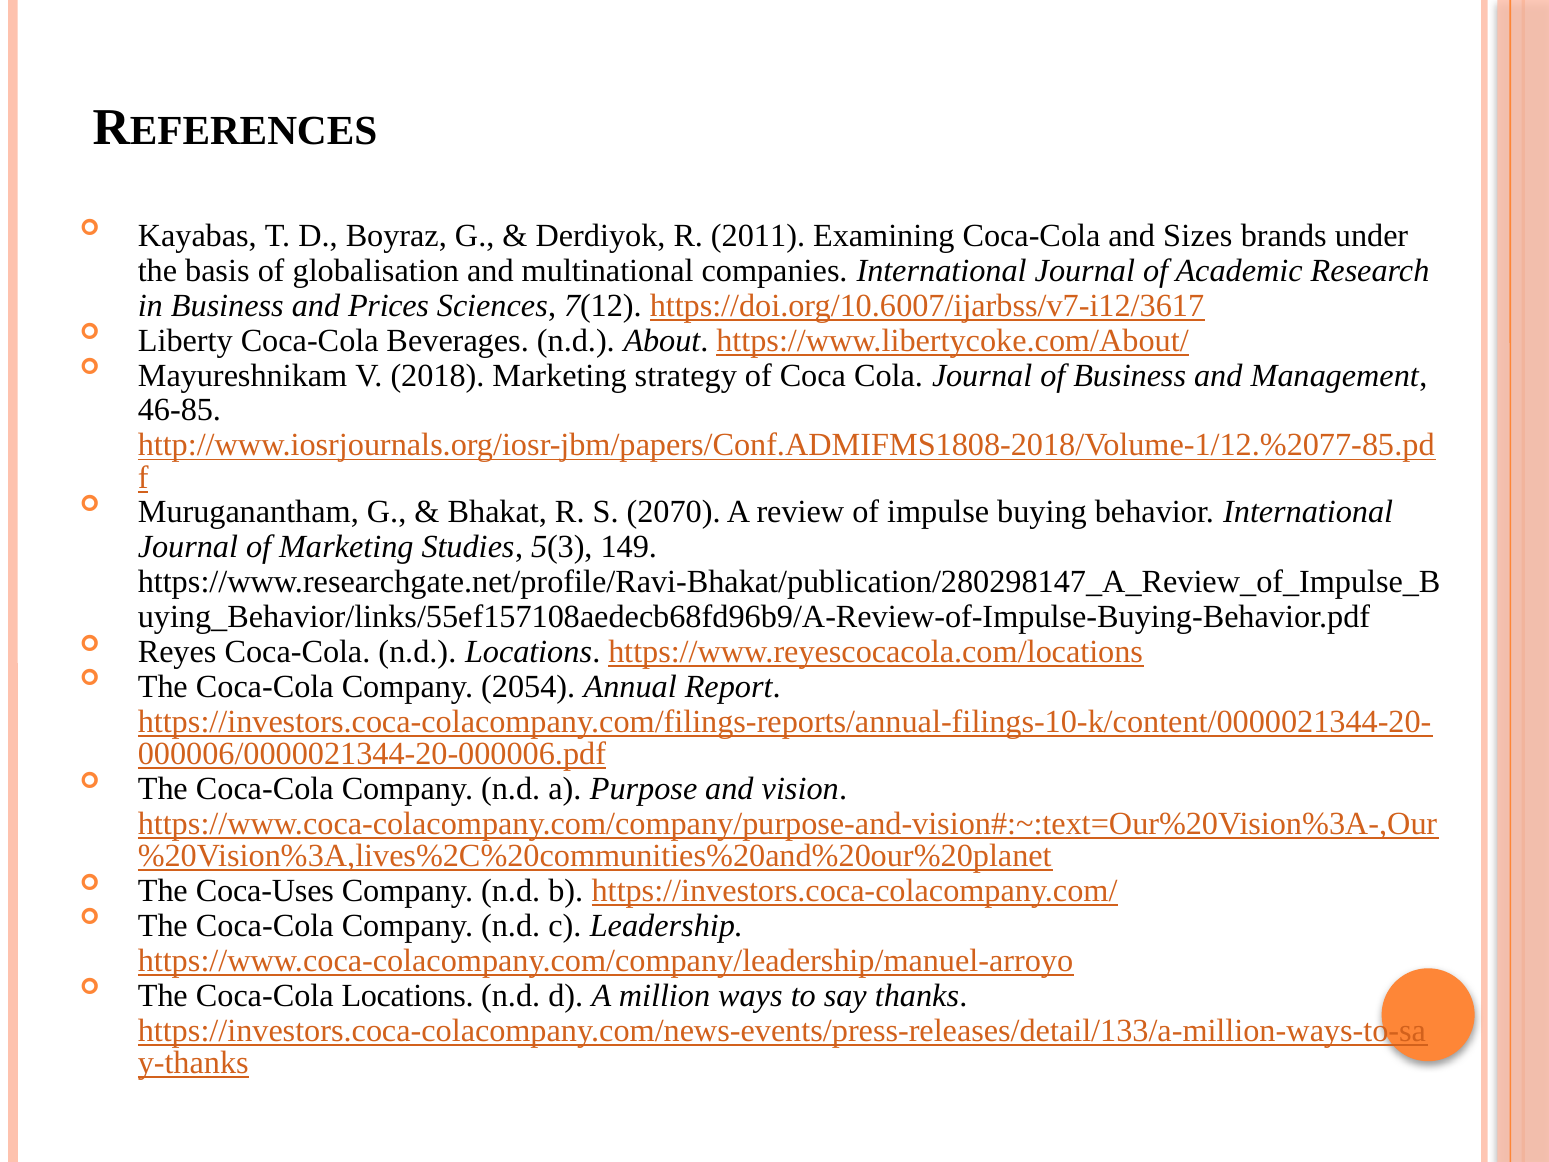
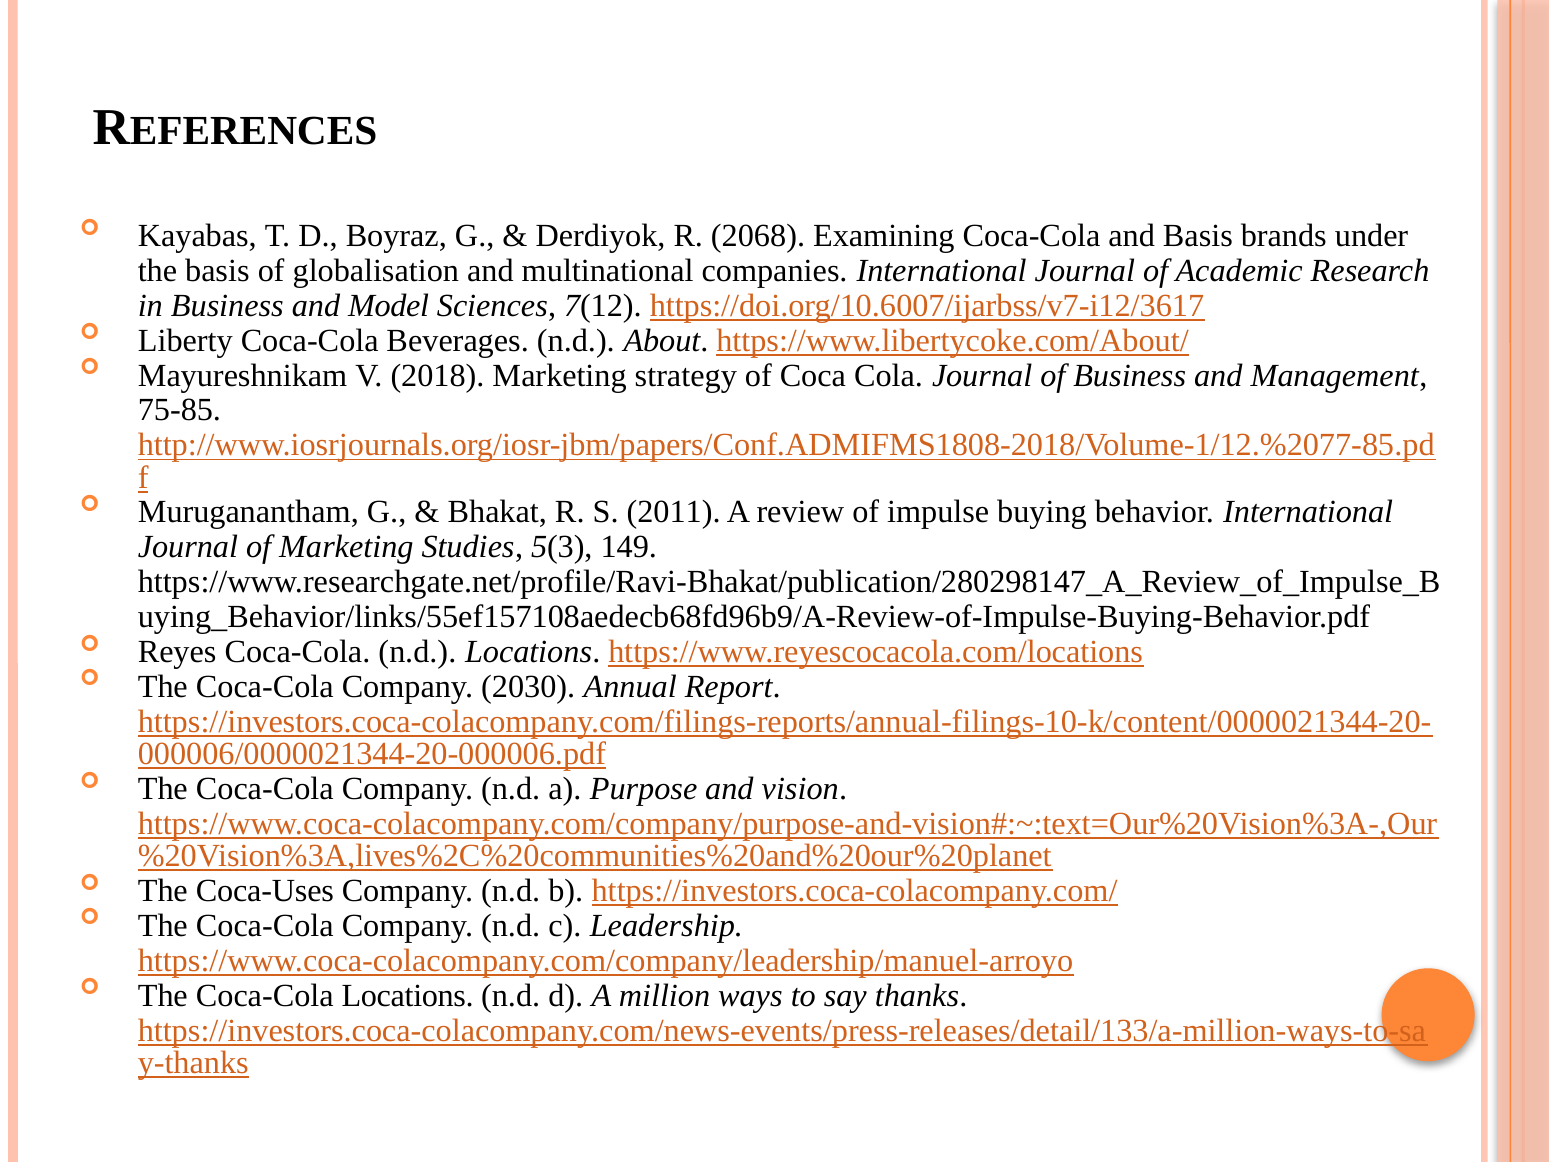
2011: 2011 -> 2068 (758, 236)
and Sizes: Sizes -> Basis (1198, 236)
Prices: Prices -> Model (389, 306)
46-85: 46-85 -> 75-85 (179, 410)
2070: 2070 -> 2011 (674, 512)
2054: 2054 -> 2030 (528, 687)
